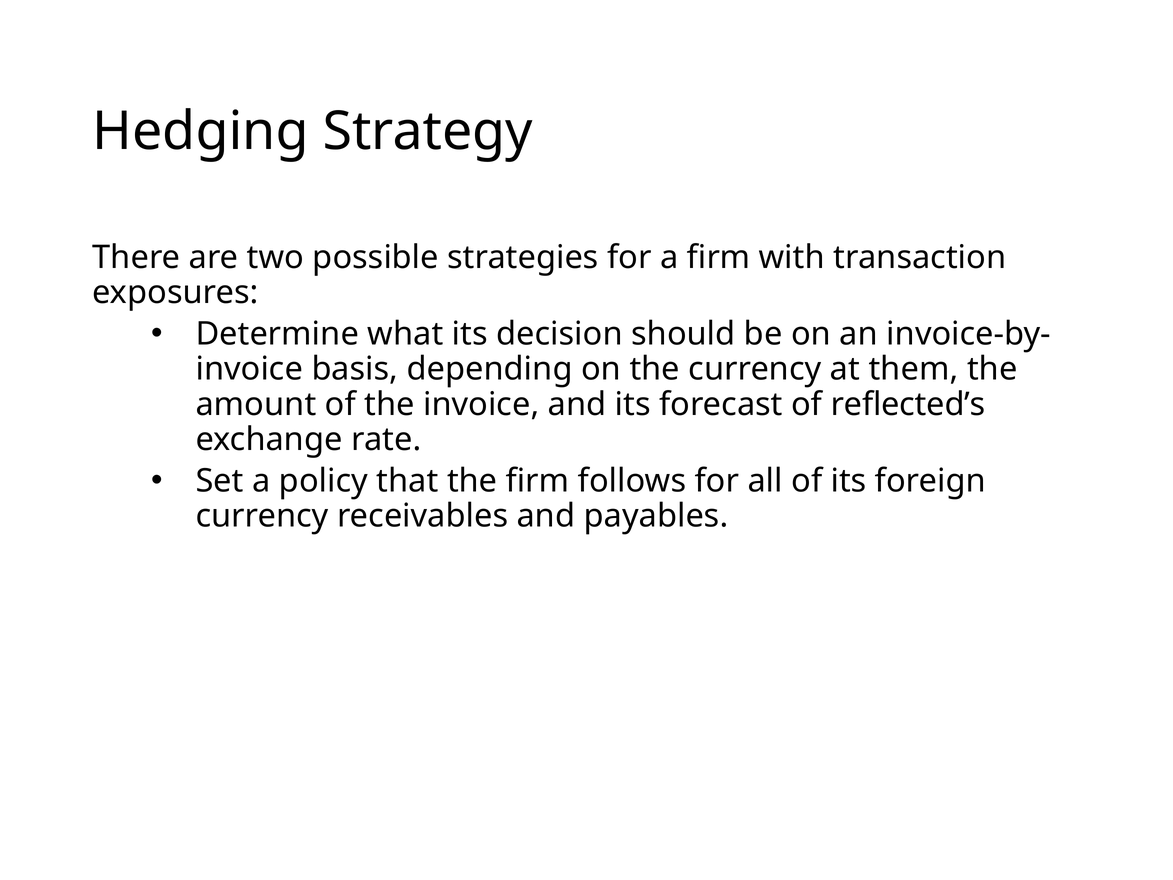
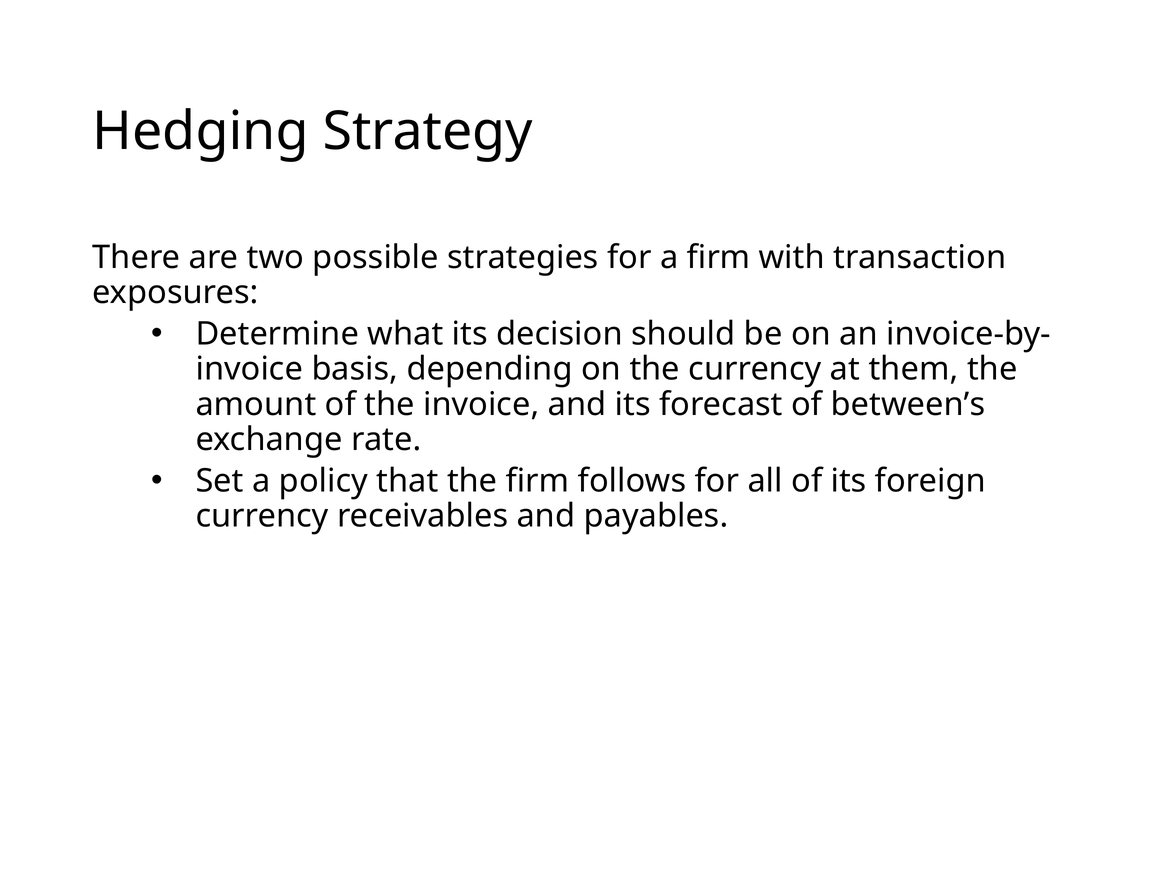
reflected’s: reflected’s -> between’s (908, 404)
